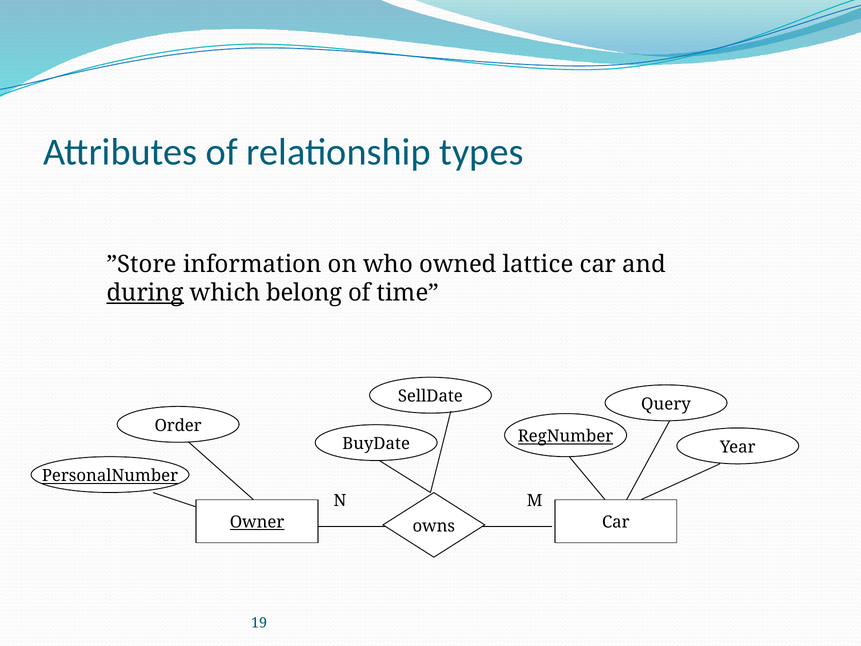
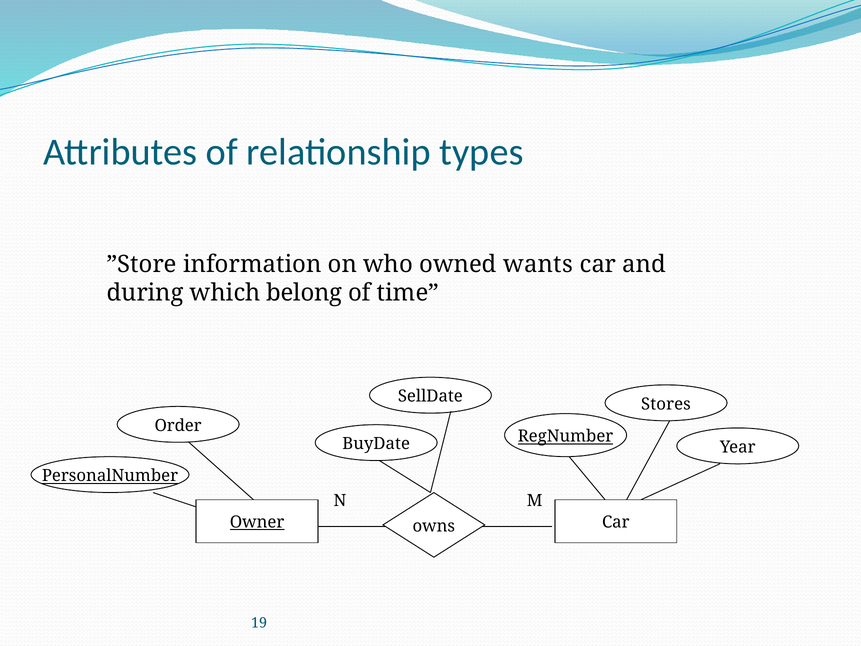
lattice: lattice -> wants (538, 264)
during underline: present -> none (145, 293)
Query: Query -> Stores (666, 404)
